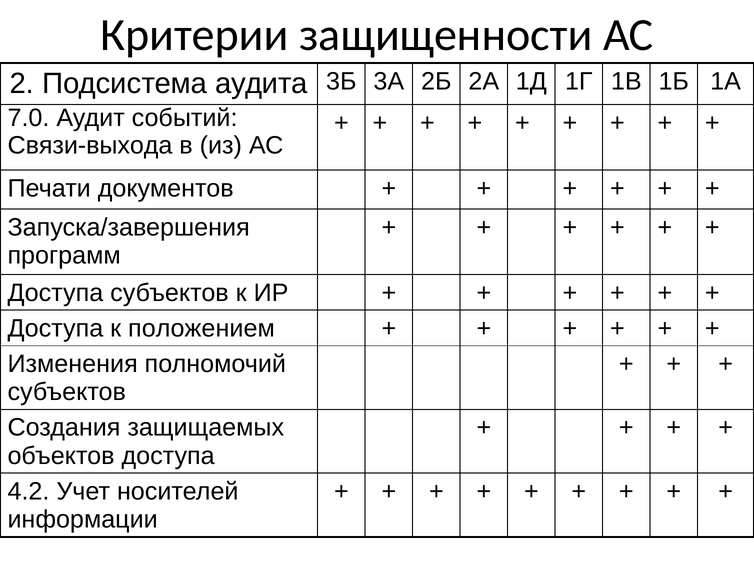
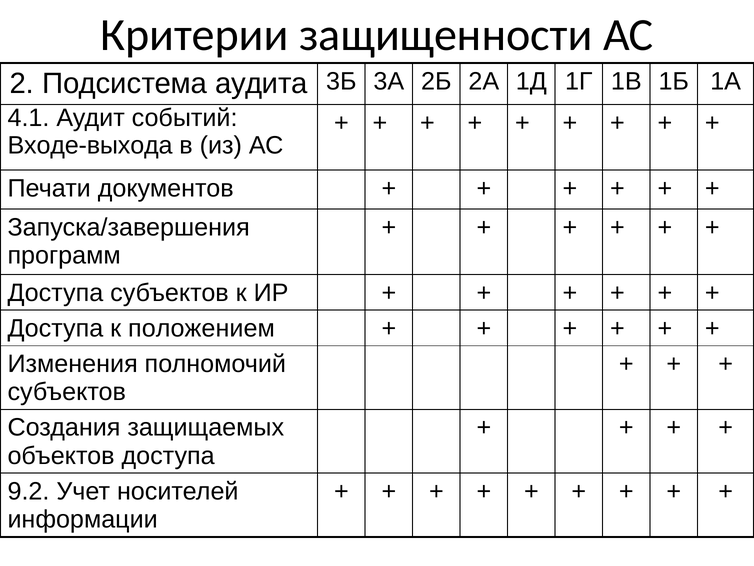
7.0: 7.0 -> 4.1 (28, 118)
Связи-выхода: Связи-выхода -> Входе-выхода (90, 145)
4.2: 4.2 -> 9.2 (28, 491)
